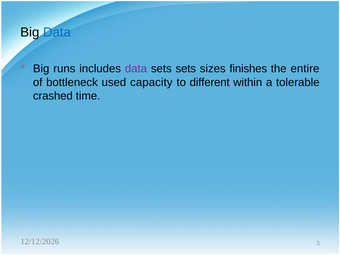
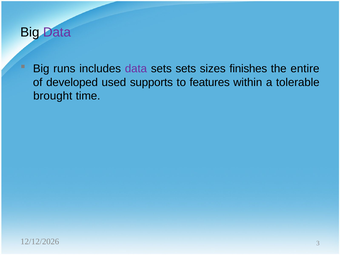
Data colour: blue -> purple (57, 32)
bottleneck: bottleneck -> developed (72, 82)
capacity: capacity -> supports (151, 82)
different: different -> features (210, 82)
crashed: crashed -> brought (53, 96)
